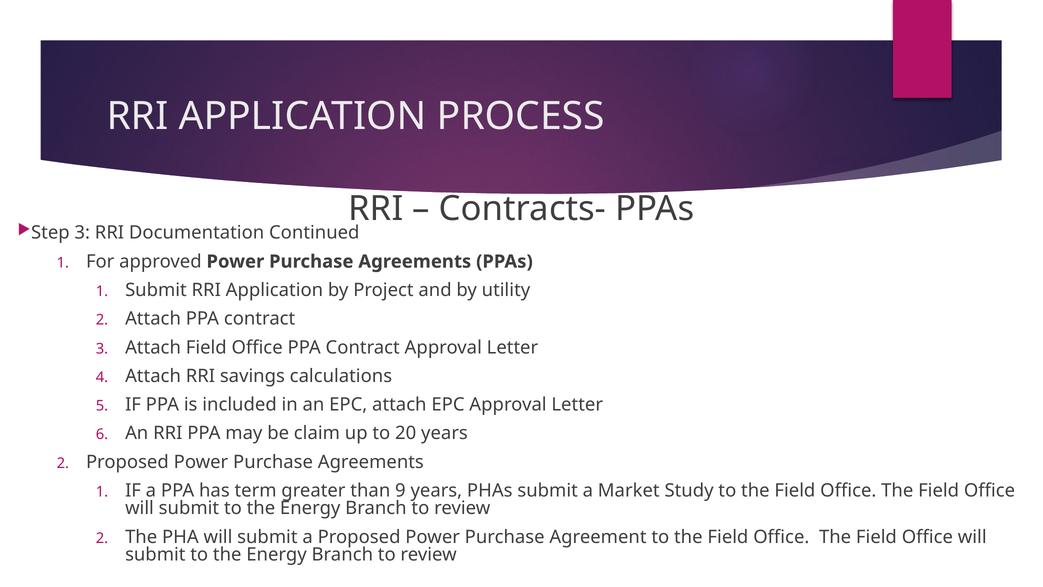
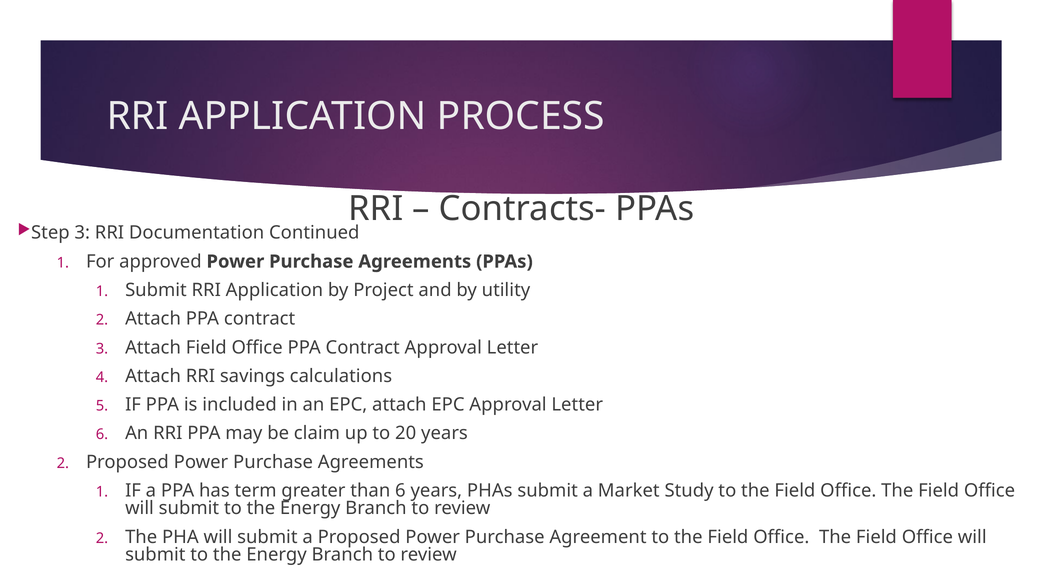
than 9: 9 -> 6 (400, 490)
